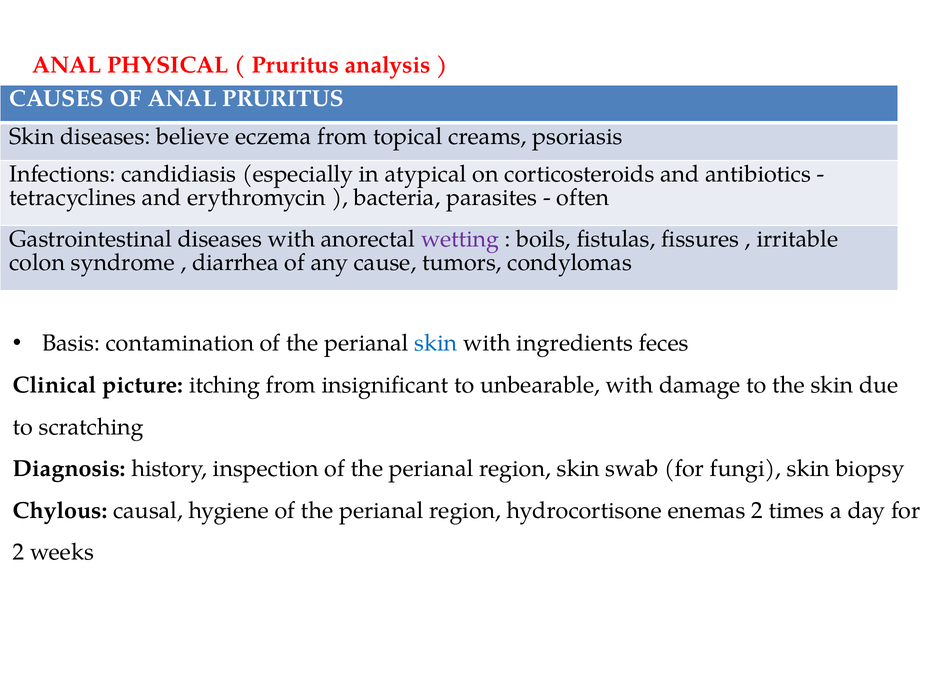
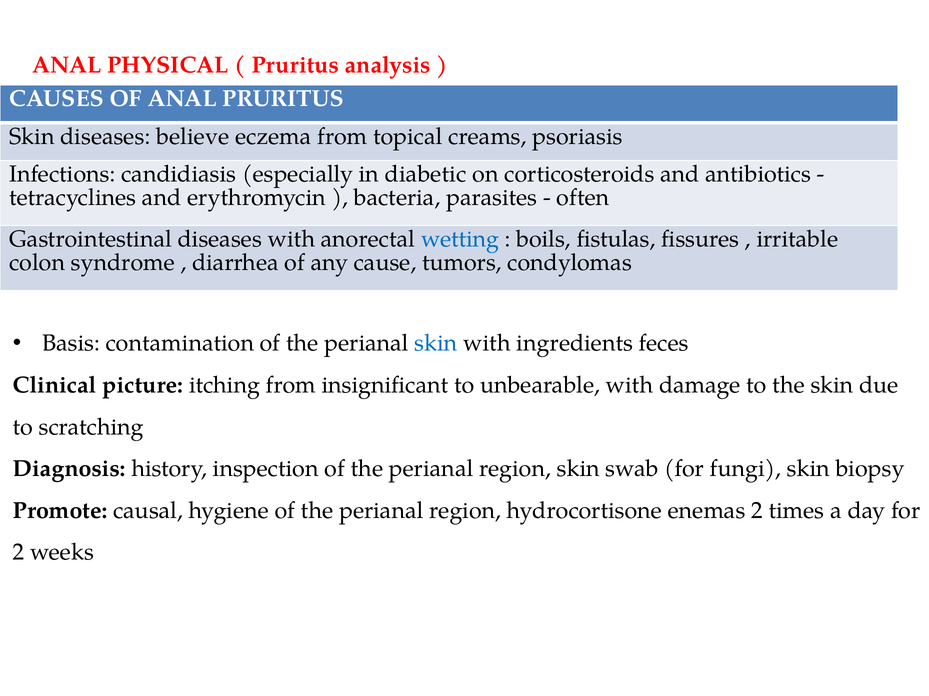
atypical: atypical -> diabetic (426, 174)
wetting colour: purple -> blue (460, 239)
Chylous: Chylous -> Promote (60, 511)
